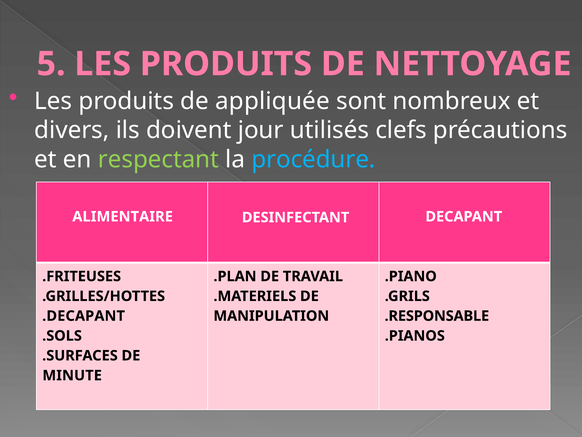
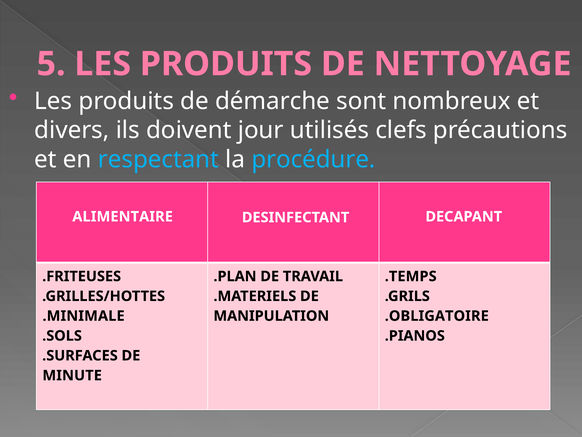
appliquée: appliquée -> démarche (273, 101)
respectant colour: light green -> light blue (158, 159)
.PIANO: .PIANO -> .TEMPS (411, 276)
.DECAPANT: .DECAPANT -> .MINIMALE (84, 316)
.RESPONSABLE: .RESPONSABLE -> .OBLIGATOIRE (437, 316)
